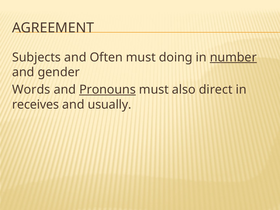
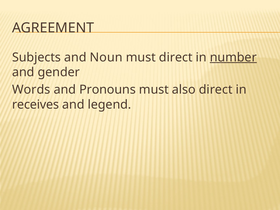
Often: Often -> Noun (106, 57)
must doing: doing -> direct (176, 57)
Pronouns underline: present -> none (107, 90)
usually: usually -> legend (109, 105)
